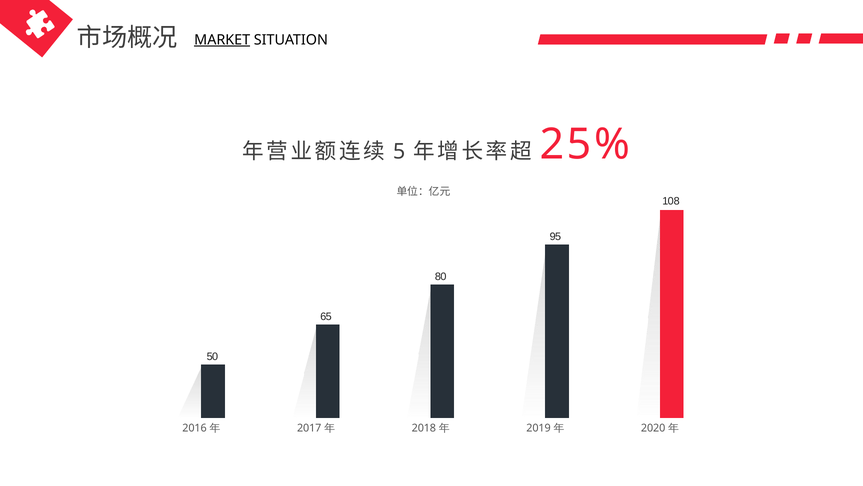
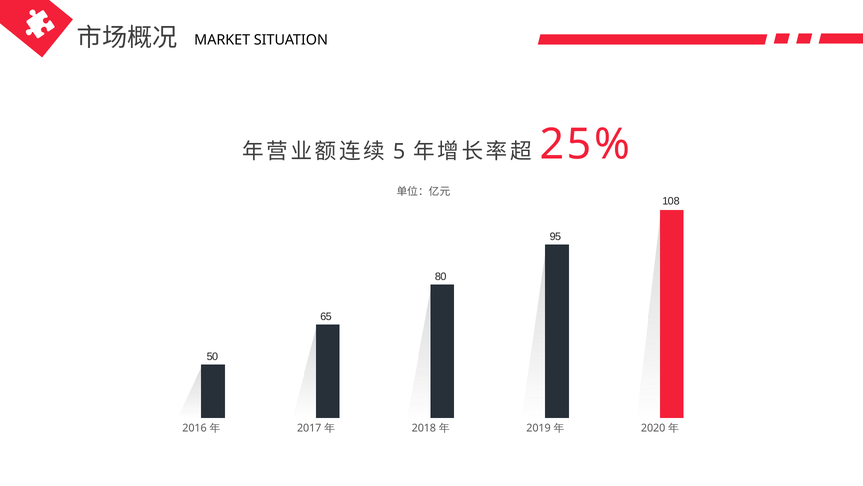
MARKET underline: present -> none (222, 40)
